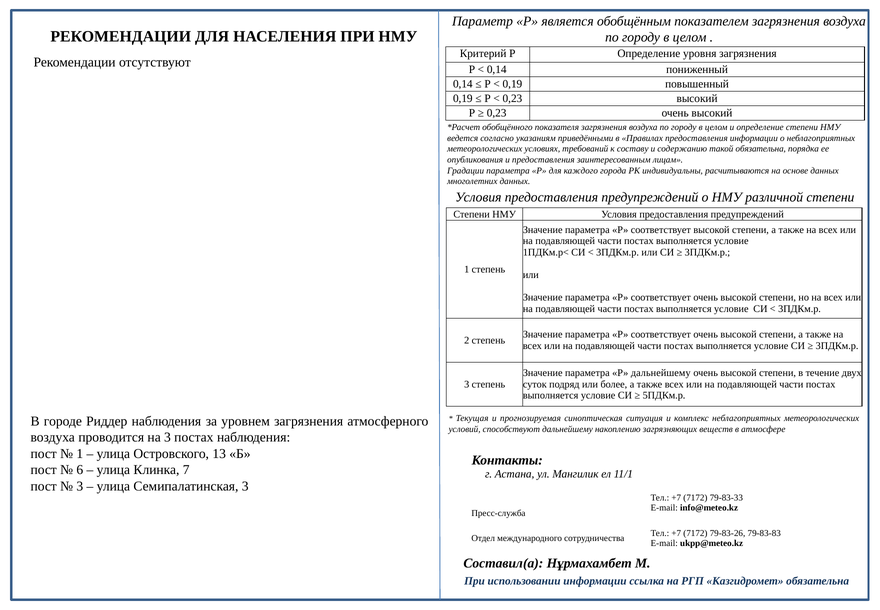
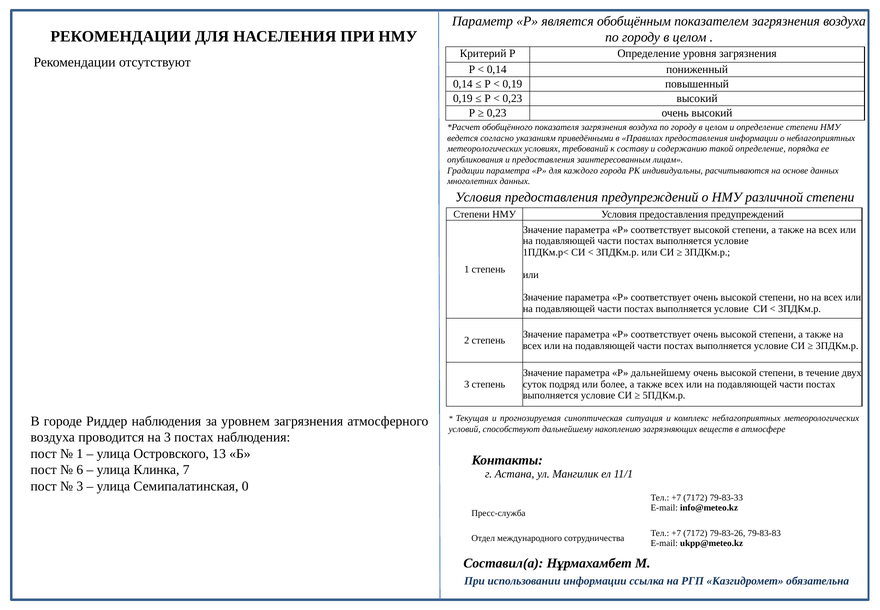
такой обязательна: обязательна -> определение (761, 149)
Семипалатинская 3: 3 -> 0 (245, 486)
